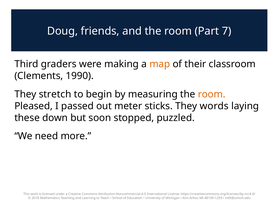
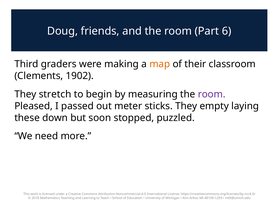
7: 7 -> 6 (227, 31)
1990: 1990 -> 1902 (80, 76)
room colour: orange -> purple (212, 94)
words: words -> empty (214, 106)
